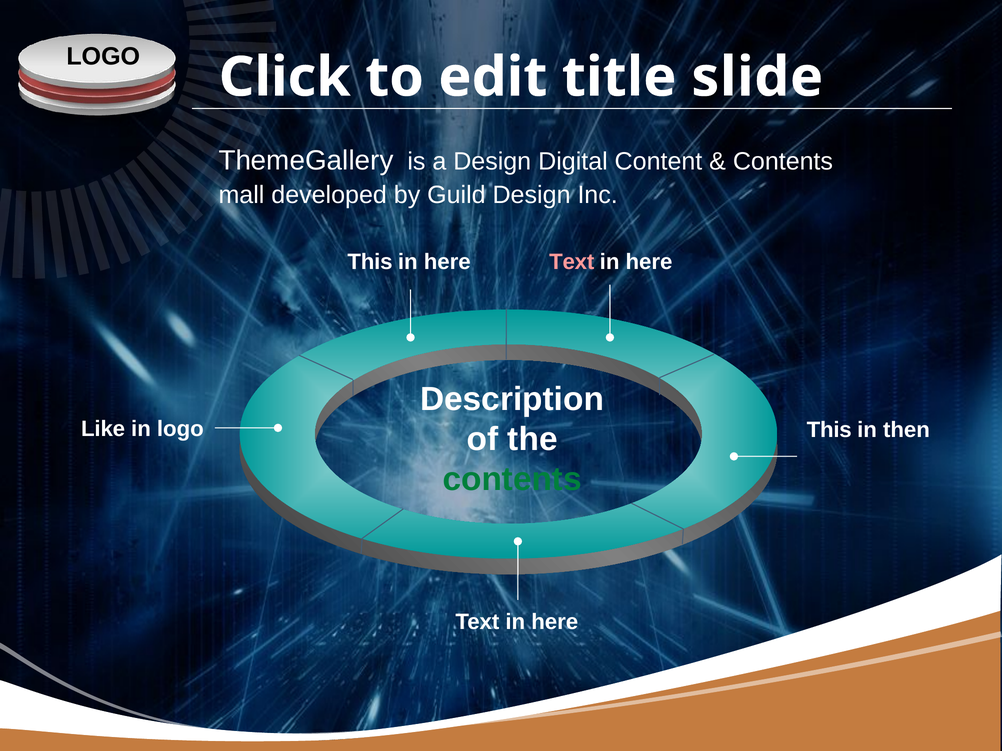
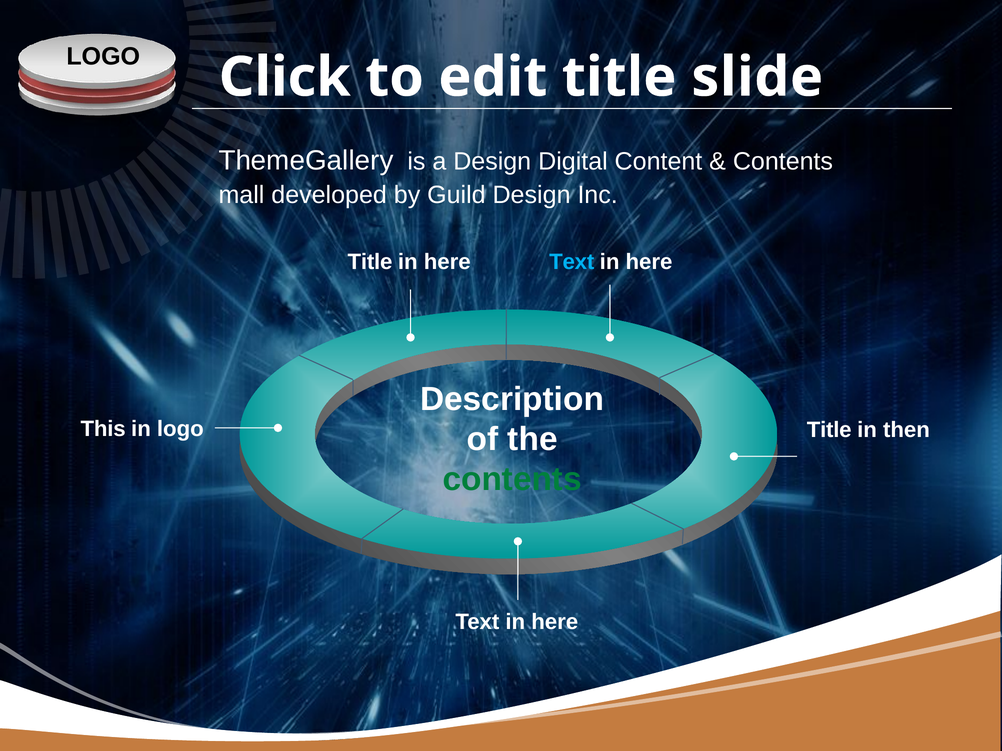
This: This -> Title (370, 262)
Text colour: pink -> light blue (572, 262)
Like: Like -> This (103, 429)
This: This -> Title (829, 430)
